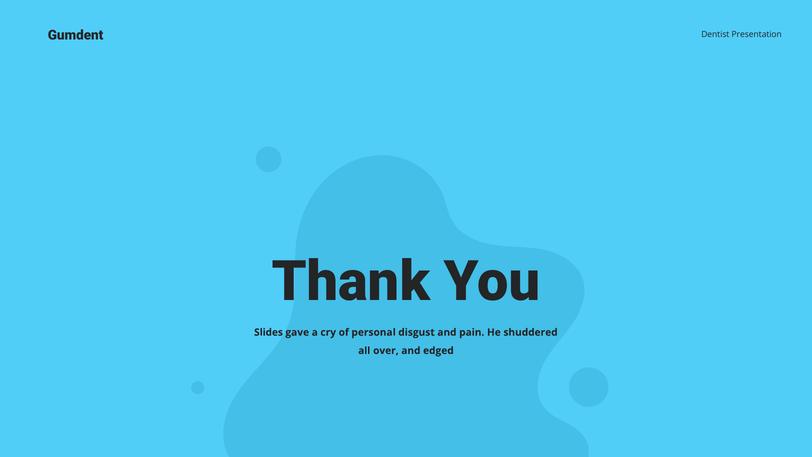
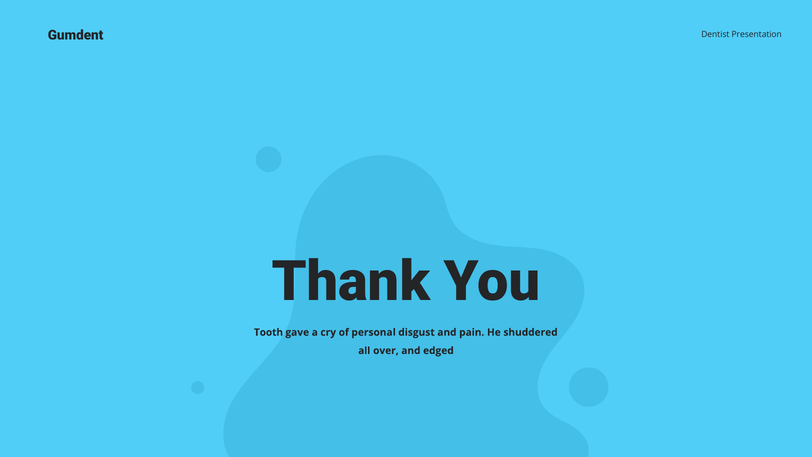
Slides: Slides -> Tooth (268, 332)
